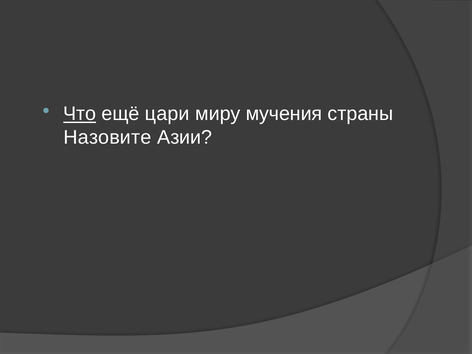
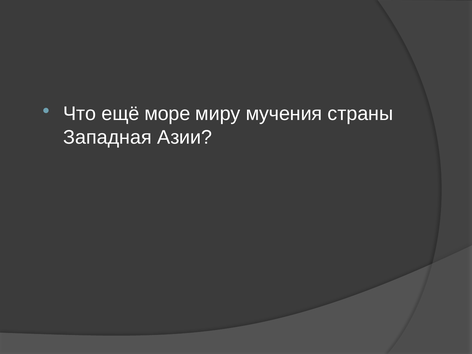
Что underline: present -> none (80, 114)
цари: цари -> море (167, 114)
Назовите: Назовите -> Западная (107, 137)
